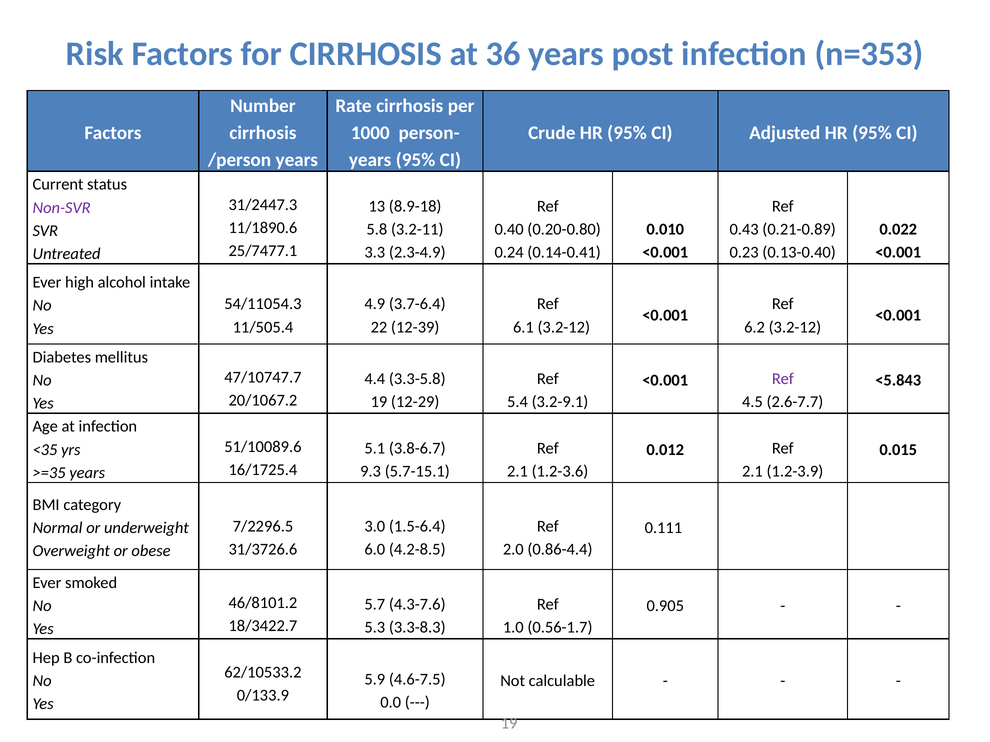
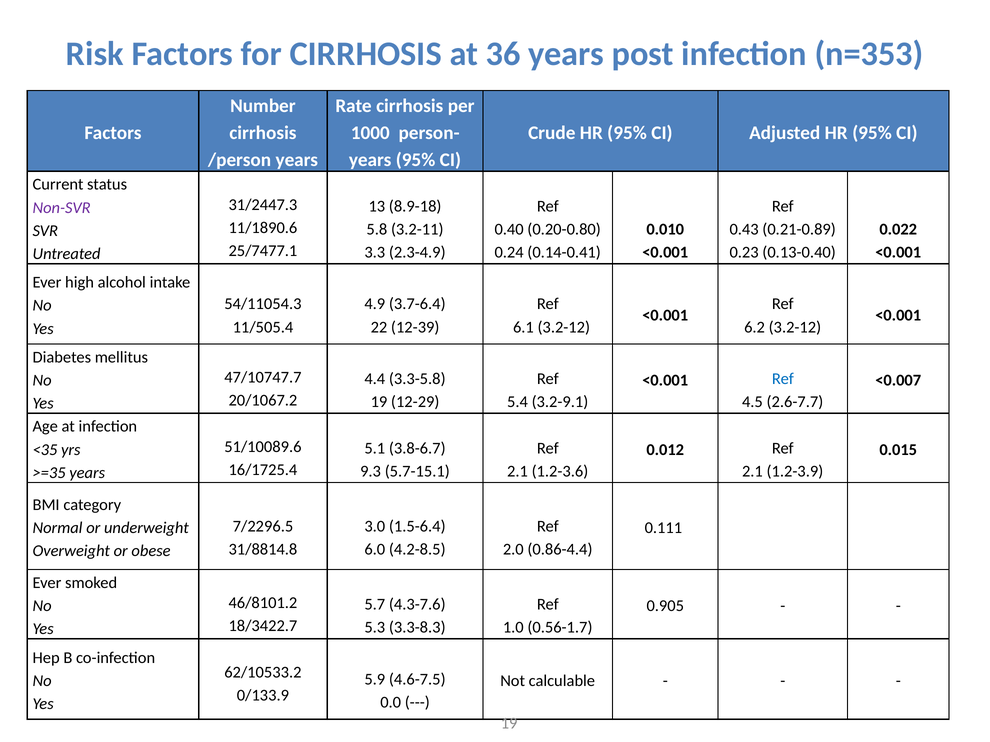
Ref colour: purple -> blue (783, 379)
<5.843: <5.843 -> <0.007 (898, 381)
31/3726.6: 31/3726.6 -> 31/8814.8 (263, 550)
